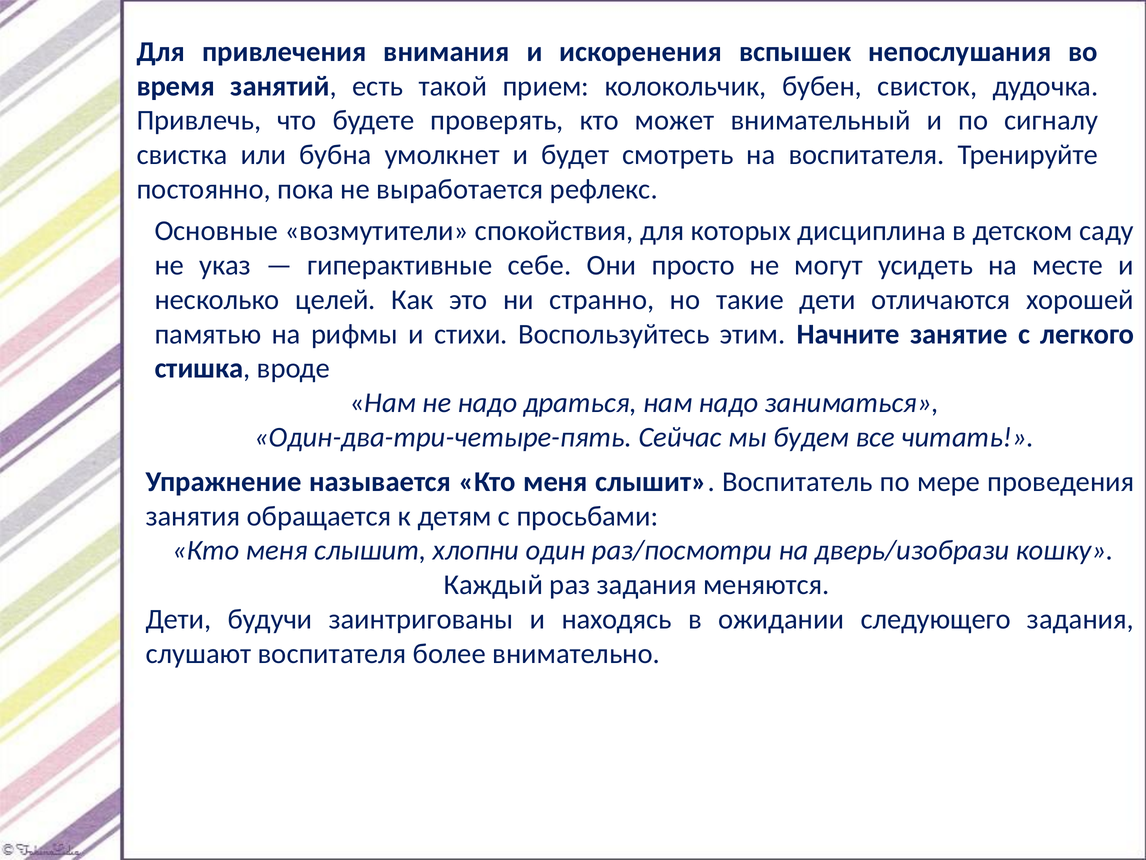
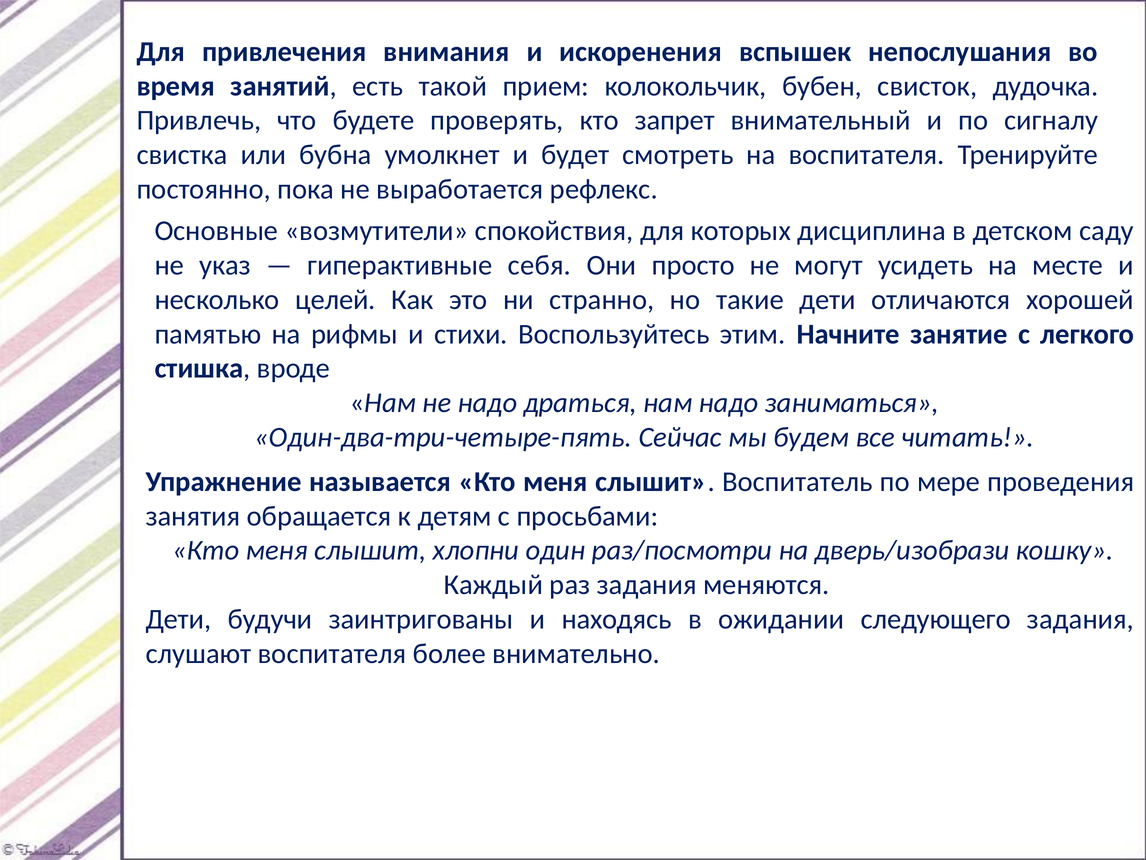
может: может -> запрет (675, 120)
себе: себе -> себя (539, 265)
